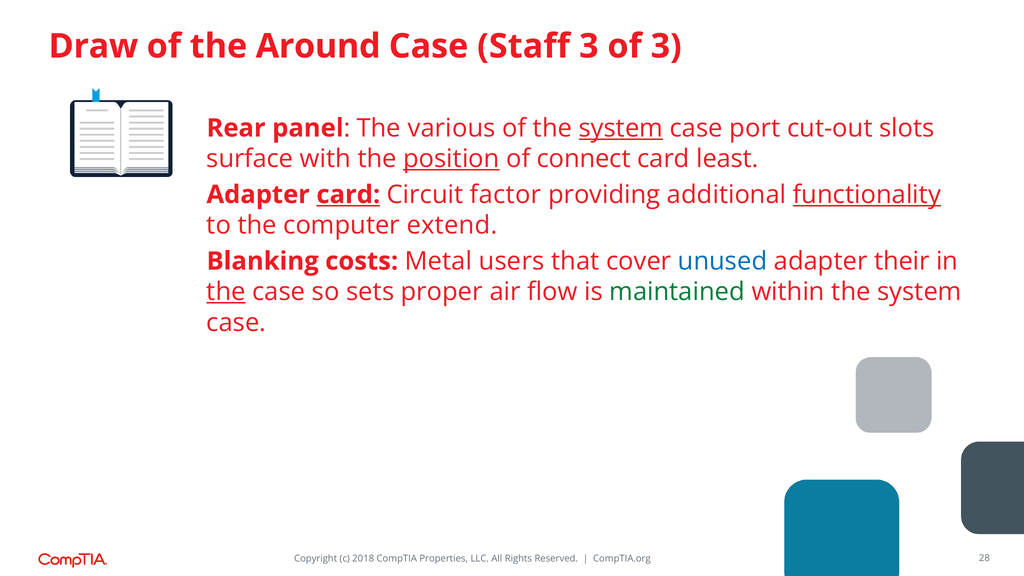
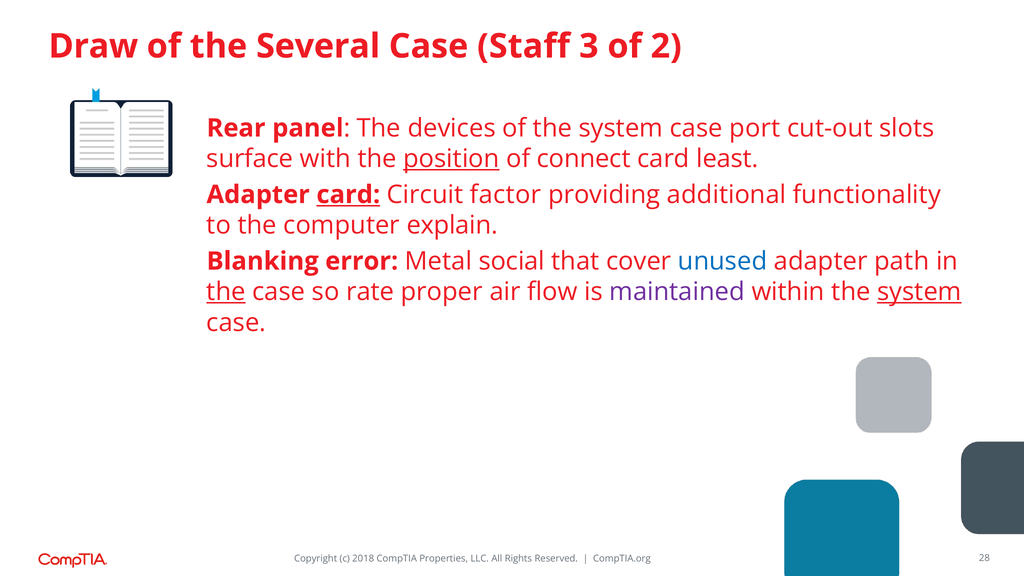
Around: Around -> Several (318, 46)
of 3: 3 -> 2 (666, 46)
various: various -> devices (452, 128)
system underline: present -> none (621, 128)
functionality underline: present -> none (867, 195)
extend: extend -> explain (452, 225)
costs: costs -> error (362, 261)
users: users -> social (512, 261)
their: their -> path (902, 261)
sets: sets -> rate (370, 292)
maintained colour: green -> purple (677, 292)
system underline: none -> present (919, 292)
